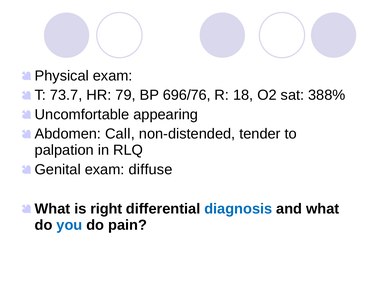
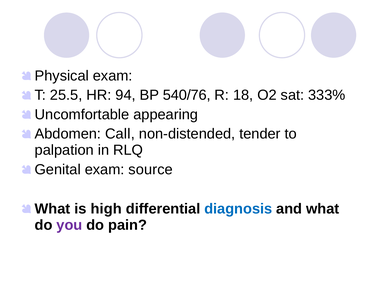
73.7: 73.7 -> 25.5 (66, 95)
79: 79 -> 94 (126, 95)
696/76: 696/76 -> 540/76 (187, 95)
388%: 388% -> 333% (327, 95)
diffuse: diffuse -> source (151, 170)
right: right -> high (106, 209)
you colour: blue -> purple (69, 225)
